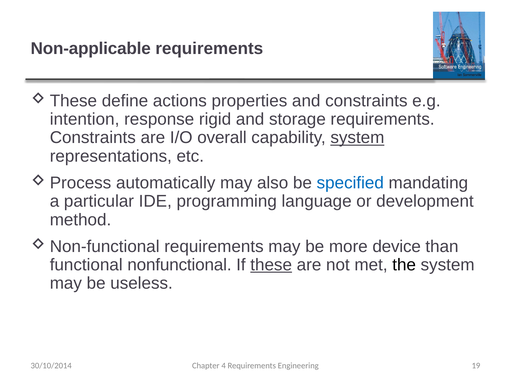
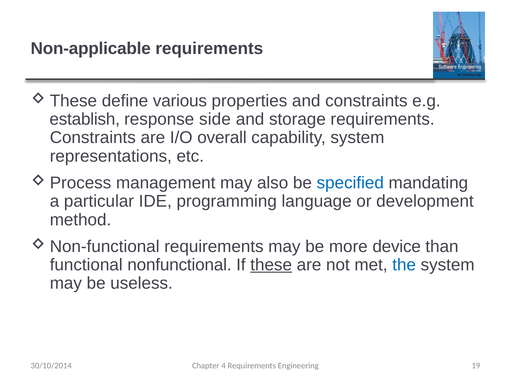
actions: actions -> various (180, 101)
intention: intention -> establish (85, 119)
rigid: rigid -> side (215, 119)
system underline: present -> none (357, 138)
automatically: automatically -> management (166, 183)
the colour: black -> blue (404, 265)
